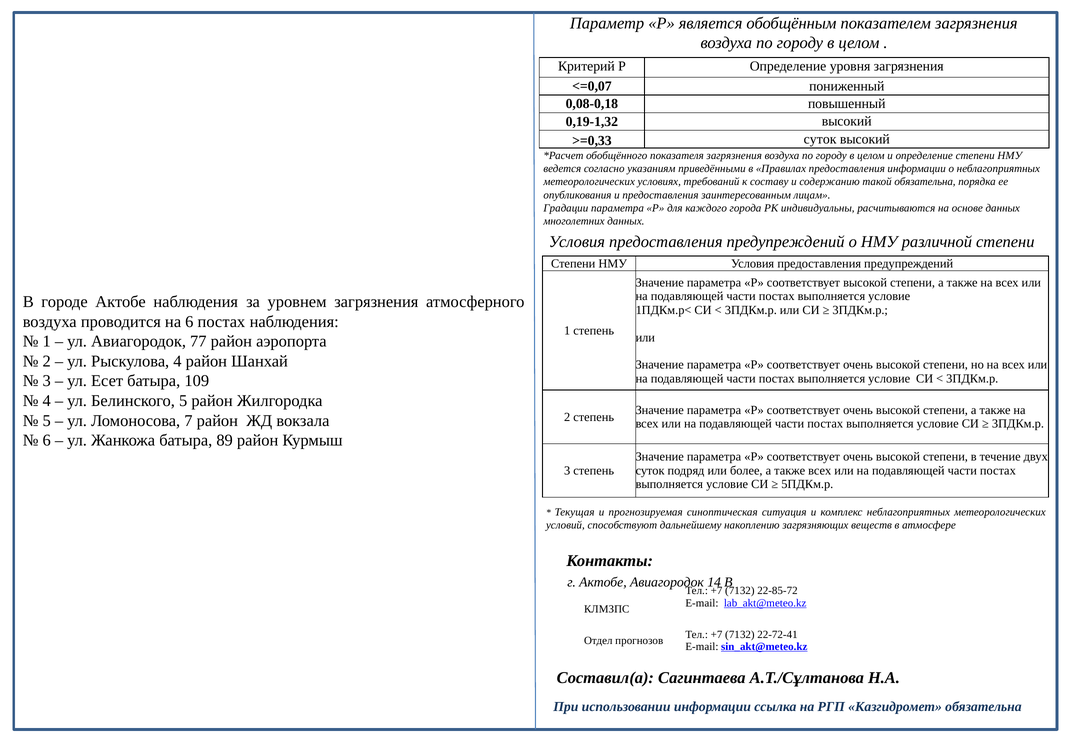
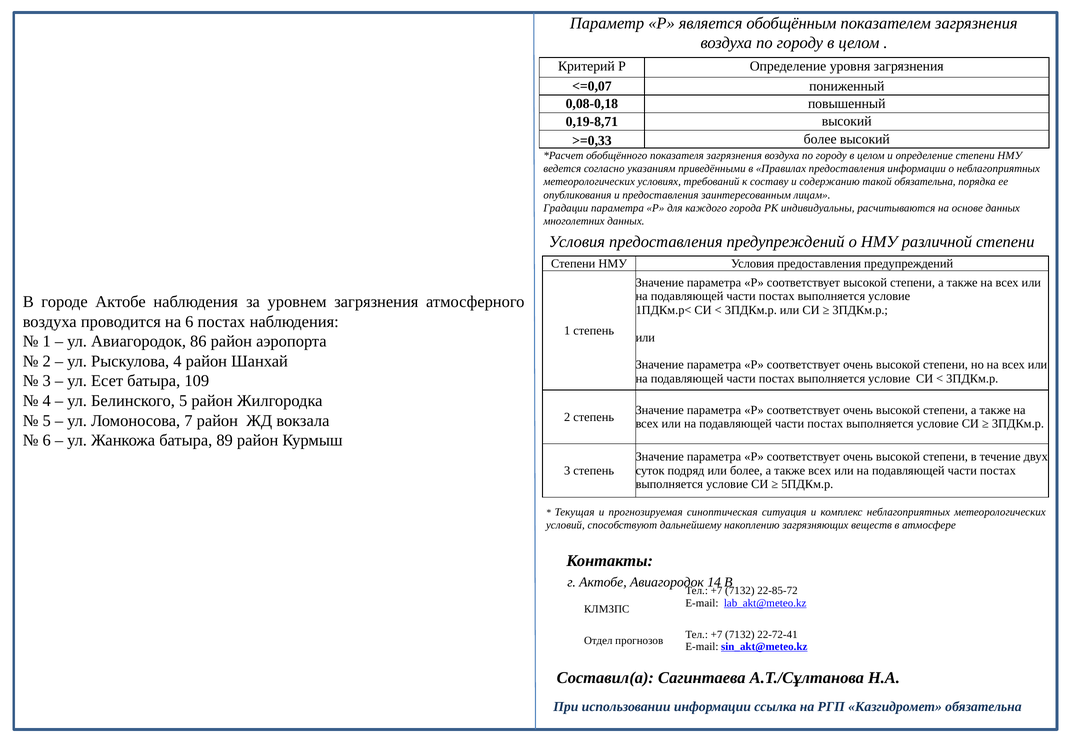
0,19-1,32: 0,19-1,32 -> 0,19-8,71 (592, 121)
>=0,33 суток: суток -> более (820, 139)
77: 77 -> 86 (198, 341)
